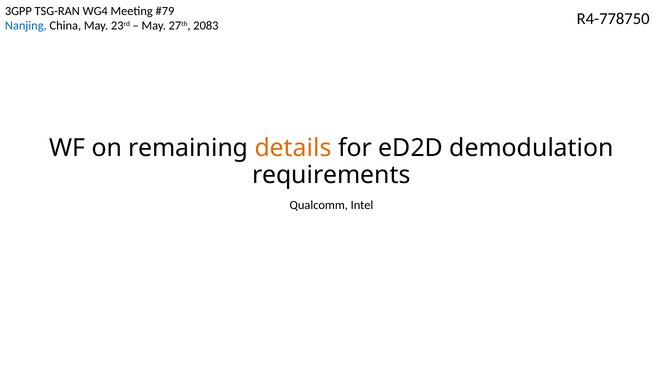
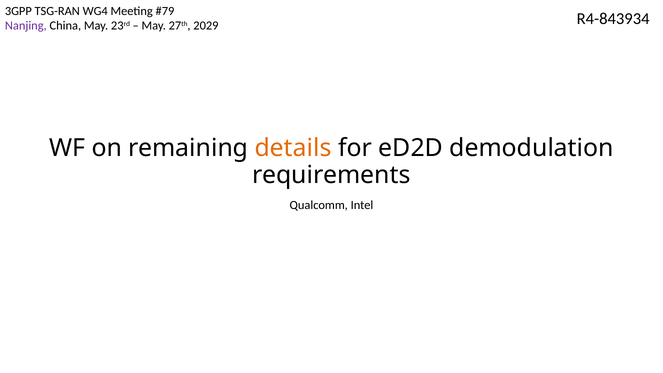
R4-778750: R4-778750 -> R4-843934 (613, 19)
Nanjing colour: blue -> purple (26, 26)
2083: 2083 -> 2029 (206, 26)
